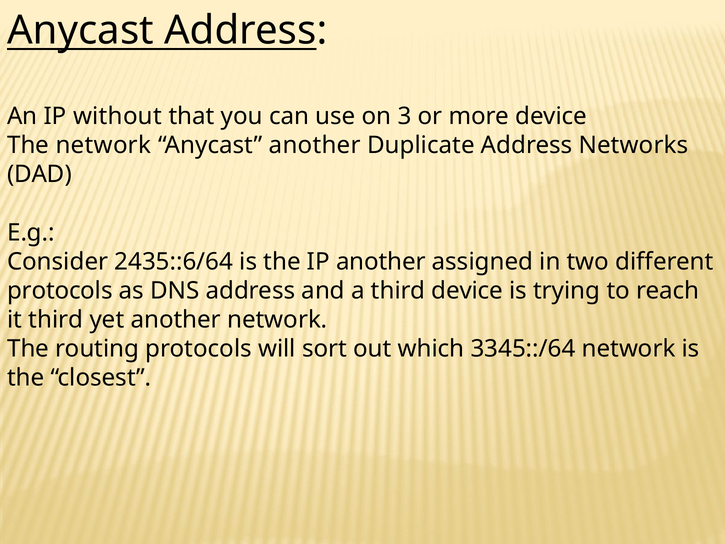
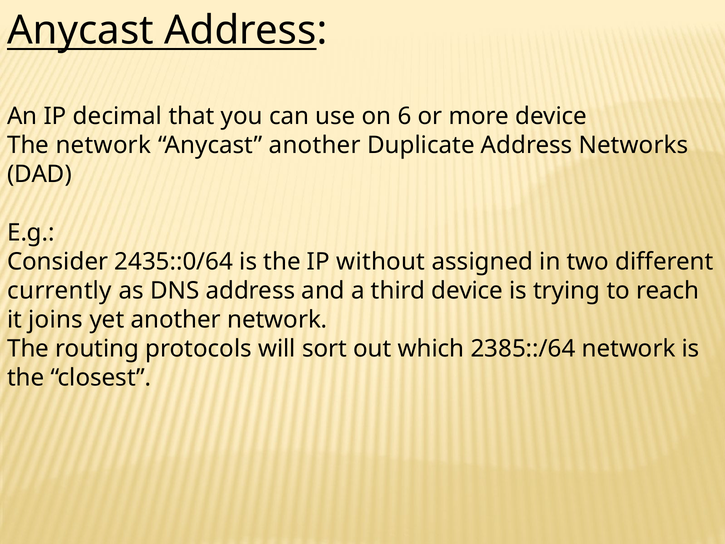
without: without -> decimal (118, 116)
3: 3 -> 6 (405, 116)
2435::6/64: 2435::6/64 -> 2435::0/64 (174, 261)
IP another: another -> without (381, 261)
protocols: protocols -> currently (60, 290)
it third: third -> joins (56, 319)
3345::/64: 3345::/64 -> 2385::/64 (523, 348)
